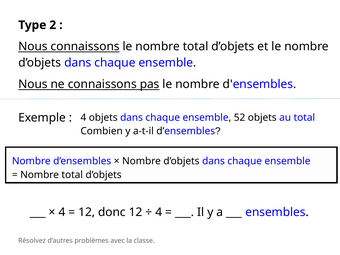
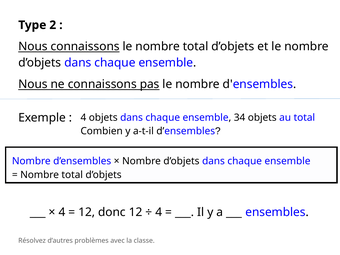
52: 52 -> 34 (240, 117)
